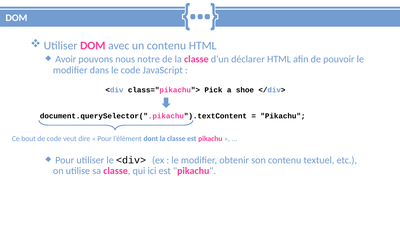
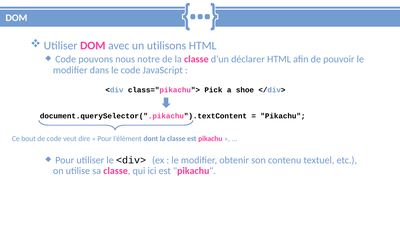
un contenu: contenu -> utilisons (166, 45)
Avoir: Avoir -> Code (66, 59)
